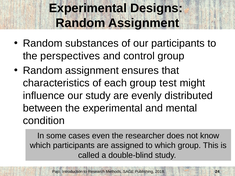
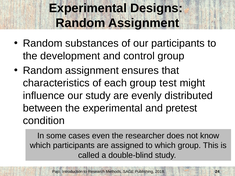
perspectives: perspectives -> development (70, 56)
mental: mental -> pretest (181, 108)
